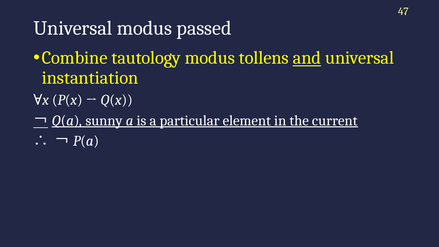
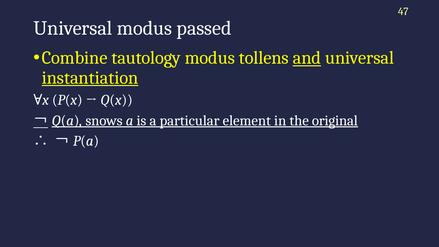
instantiation underline: none -> present (90, 78)
sunny: sunny -> snows (104, 120)
current: current -> original (335, 120)
